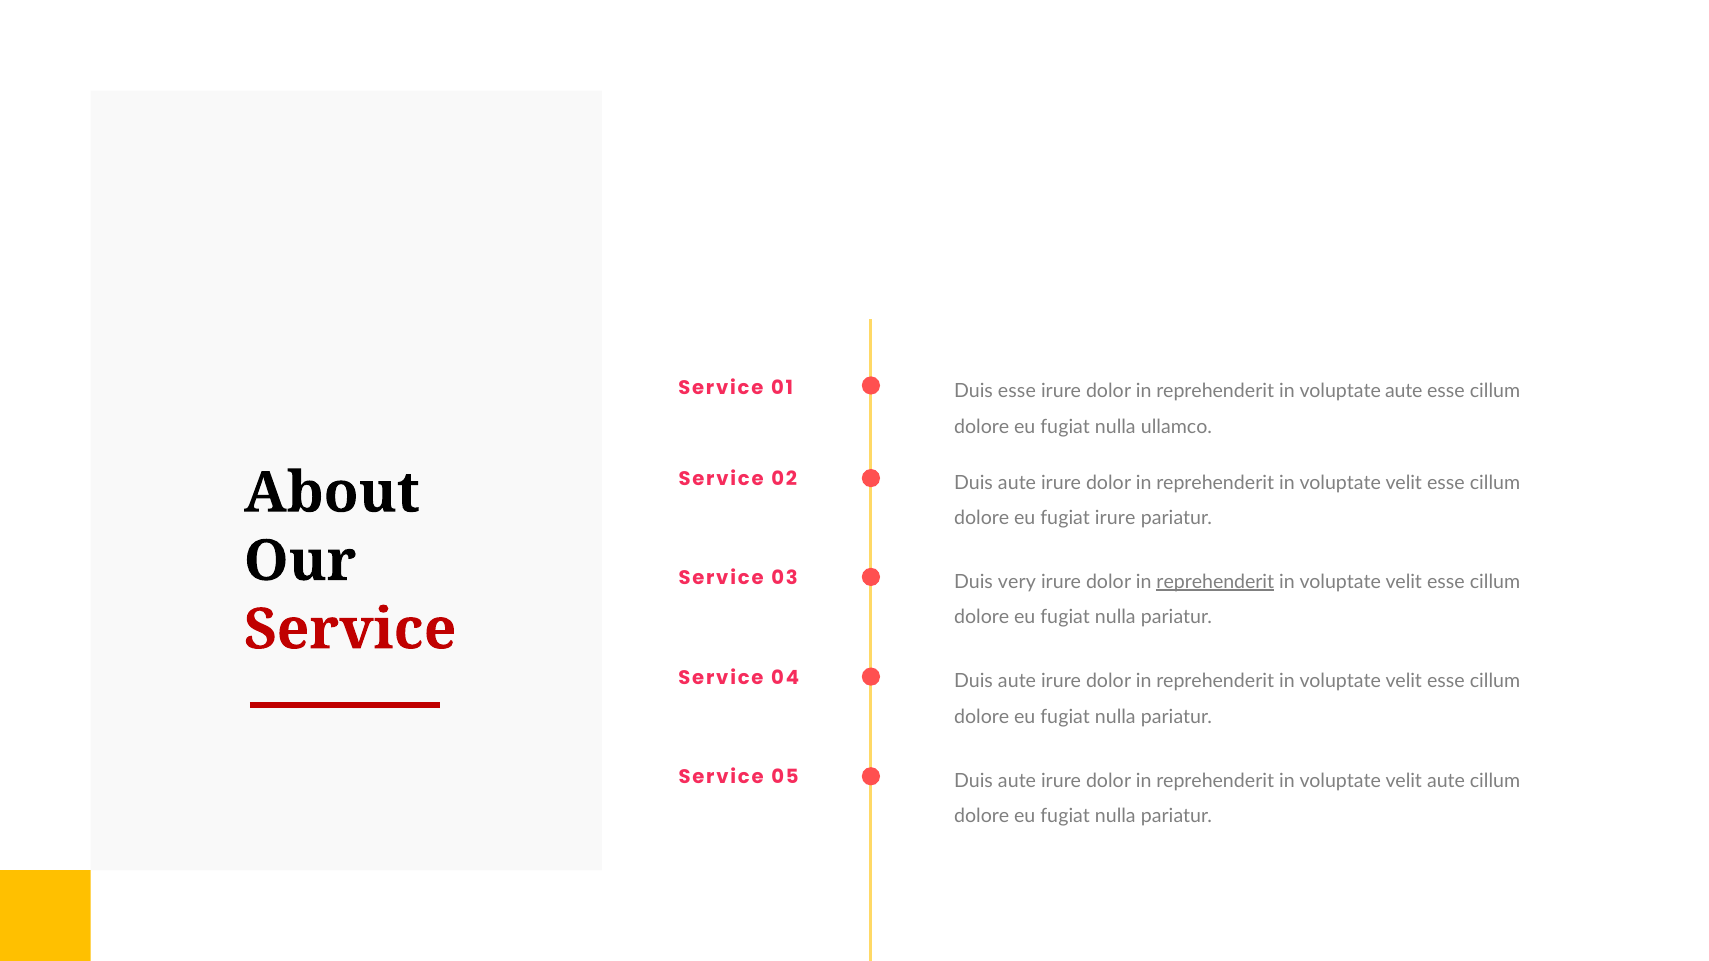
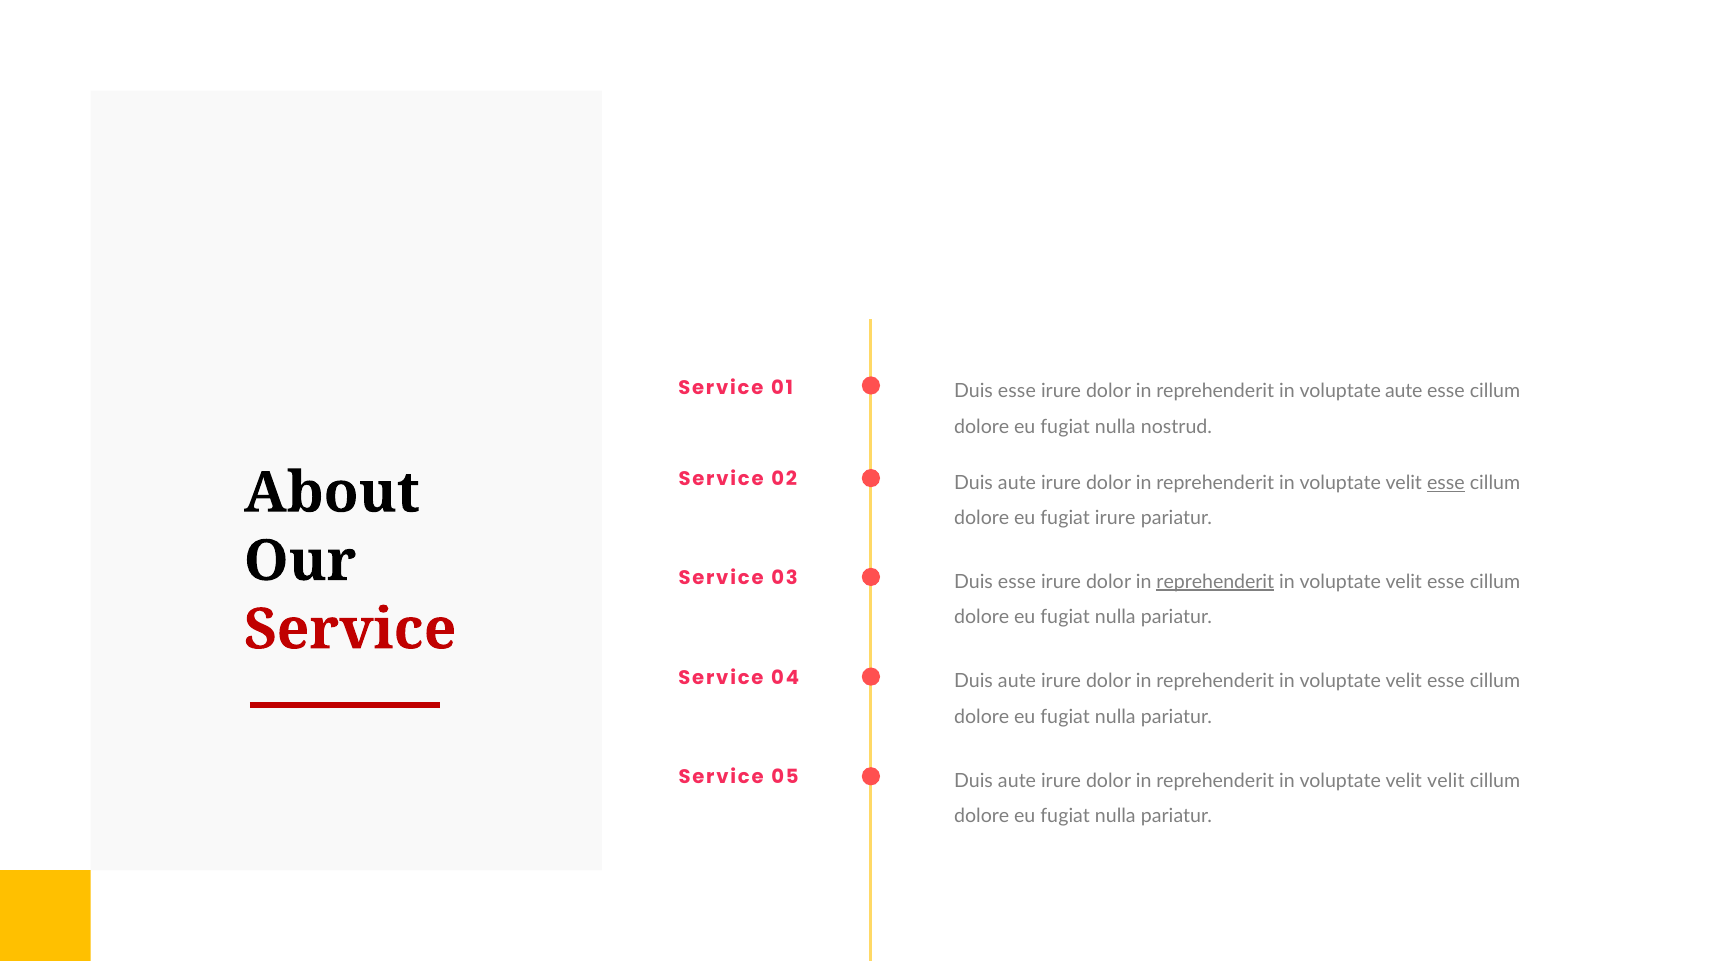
ullamco: ullamco -> nostrud (1176, 427)
esse underline: none -> present (1446, 483)
03 Duis very: very -> esse (1017, 582)
velit aute: aute -> velit (1446, 781)
